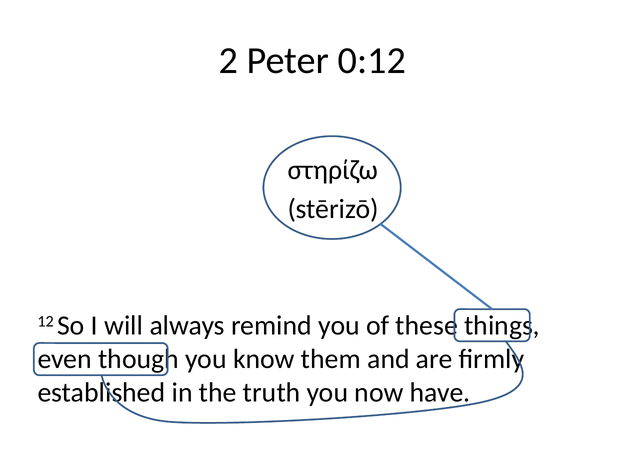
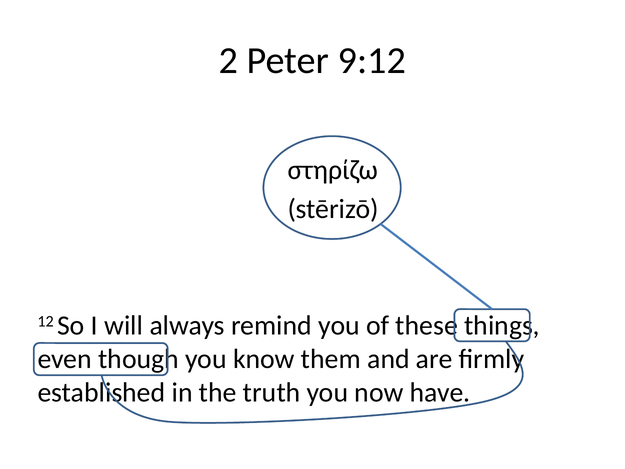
0:12: 0:12 -> 9:12 (372, 61)
